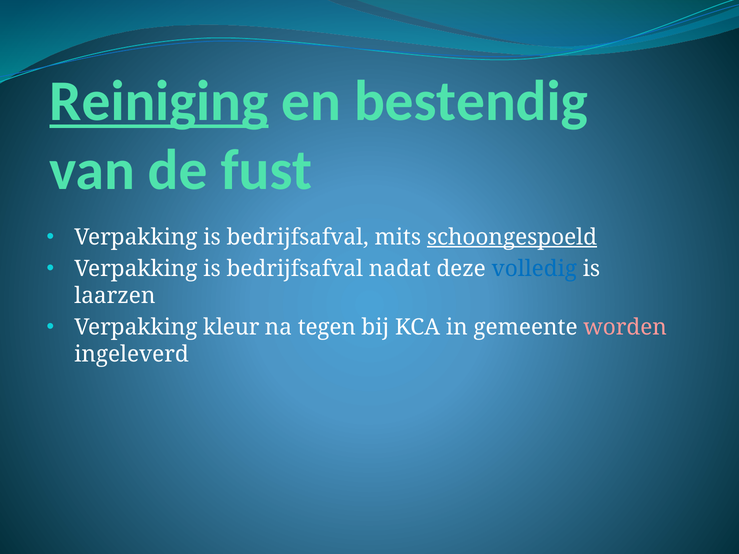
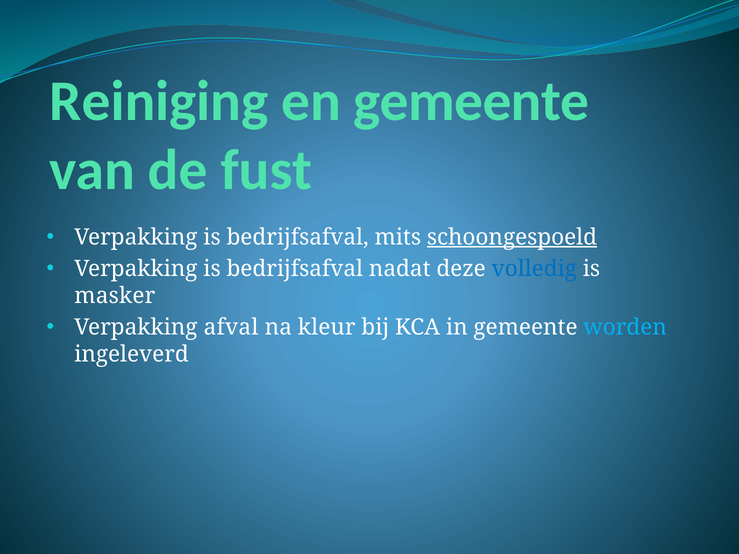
Reiniging underline: present -> none (159, 102)
en bestendig: bestendig -> gemeente (471, 102)
laarzen: laarzen -> masker (115, 296)
kleur: kleur -> afval (231, 328)
tegen: tegen -> kleur (327, 328)
worden colour: pink -> light blue (625, 328)
